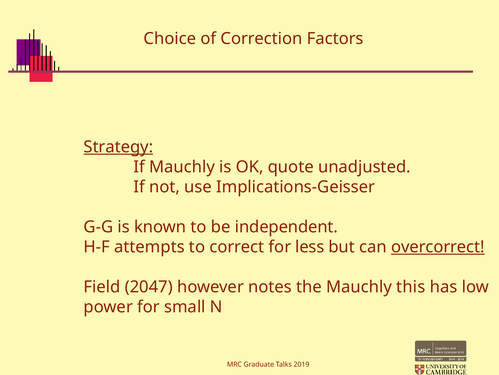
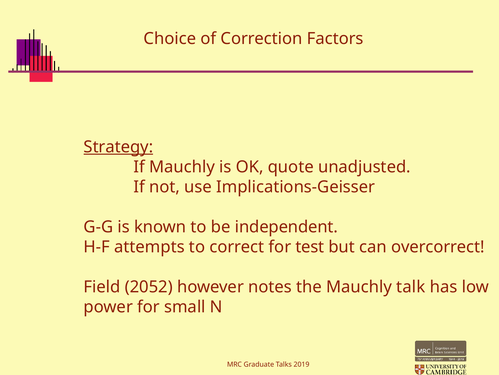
less: less -> test (310, 246)
overcorrect underline: present -> none (438, 246)
2047: 2047 -> 2052 (149, 286)
this: this -> talk (411, 286)
